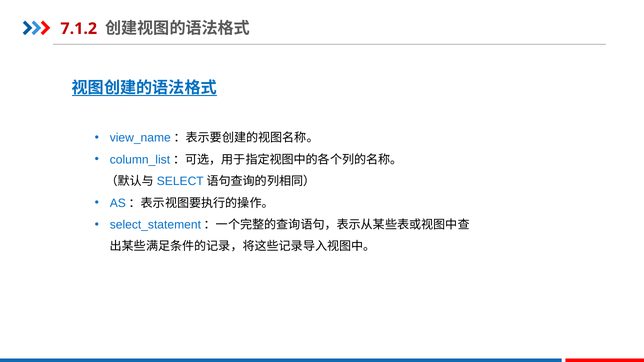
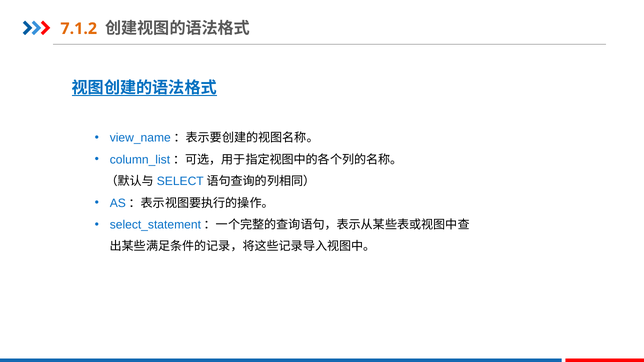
7.1.2 colour: red -> orange (79, 29)
